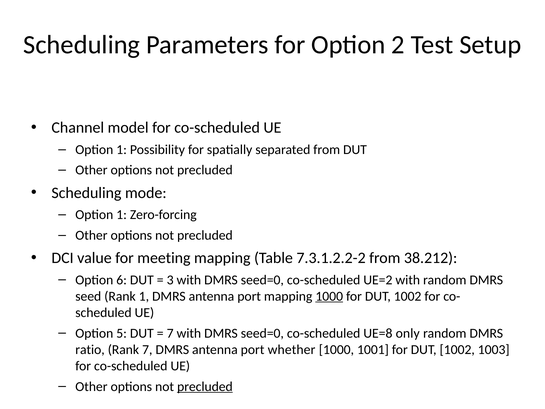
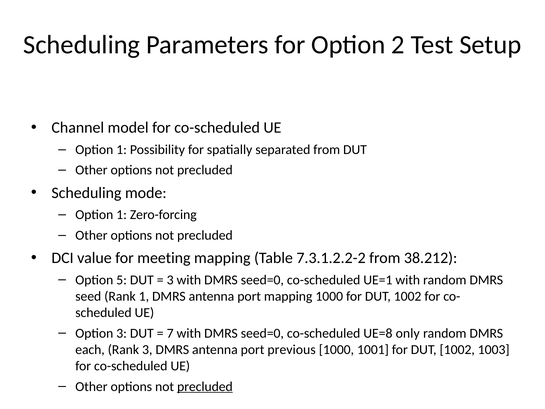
6: 6 -> 5 (122, 280)
UE=2: UE=2 -> UE=1 (378, 280)
1000 underline: present -> none (329, 296)
Option 5: 5 -> 3 (122, 333)
ratio: ratio -> each (90, 349)
Rank 7: 7 -> 3 (147, 349)
whether: whether -> previous (292, 349)
